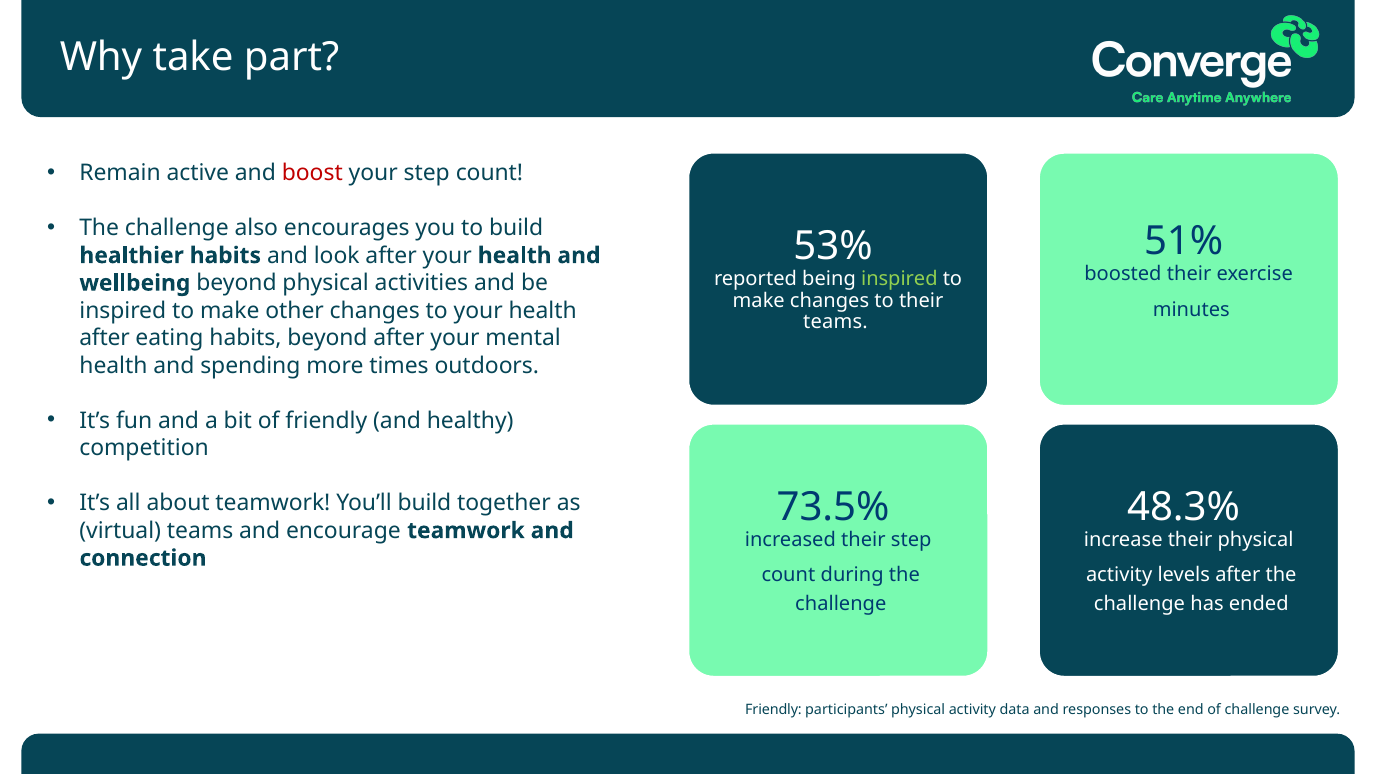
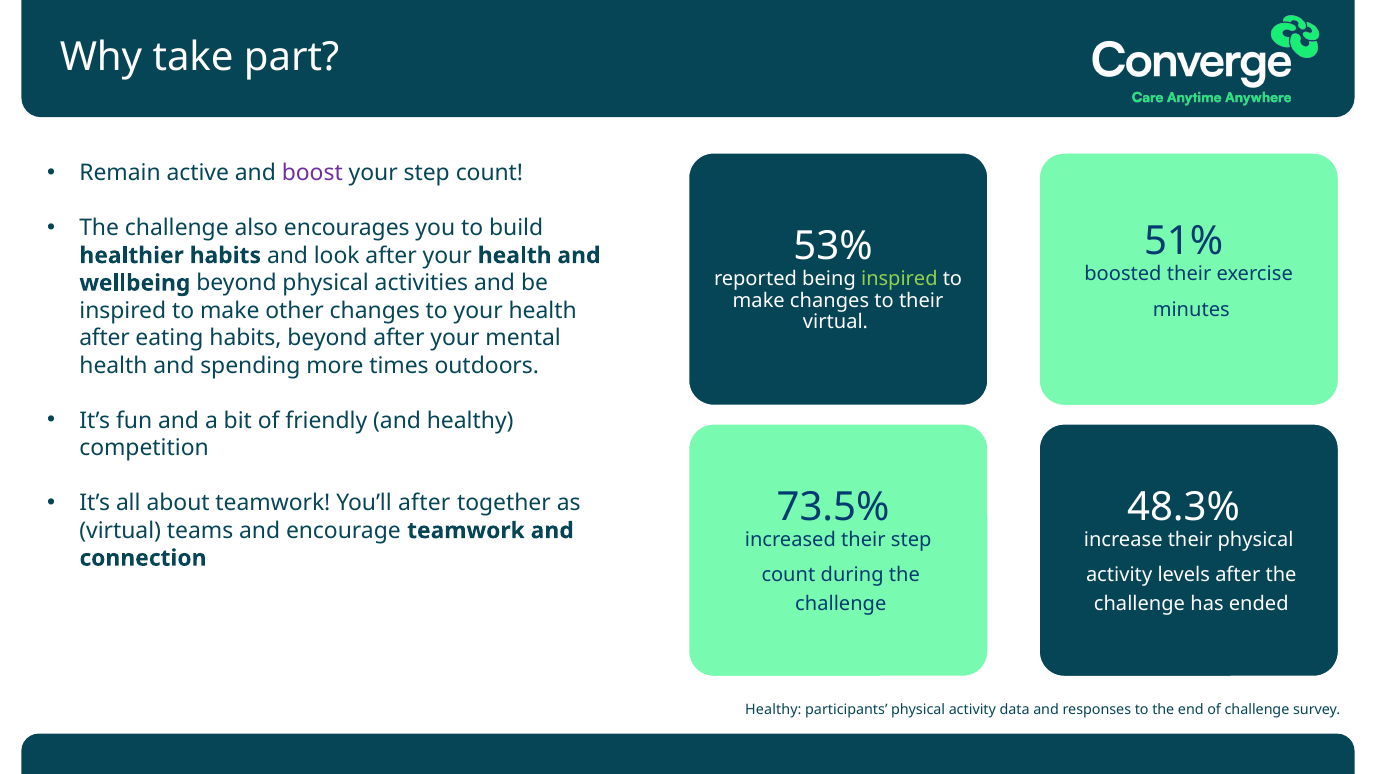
boost colour: red -> purple (312, 173)
teams: teams -> virtual (836, 322)
You’ll build: build -> after (424, 503)
Friendly: Friendly -> Healthy (773, 709)
